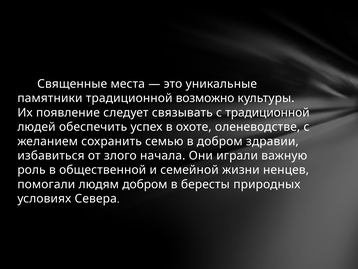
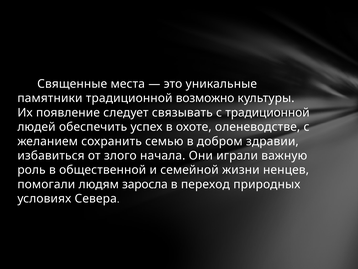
людям добром: добром -> заросла (145, 184)
бересты: бересты -> переход (205, 184)
